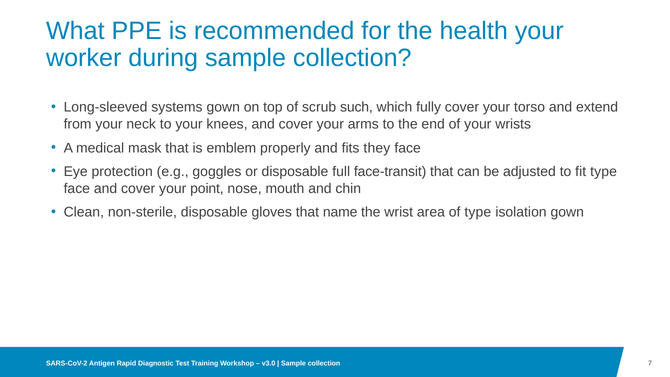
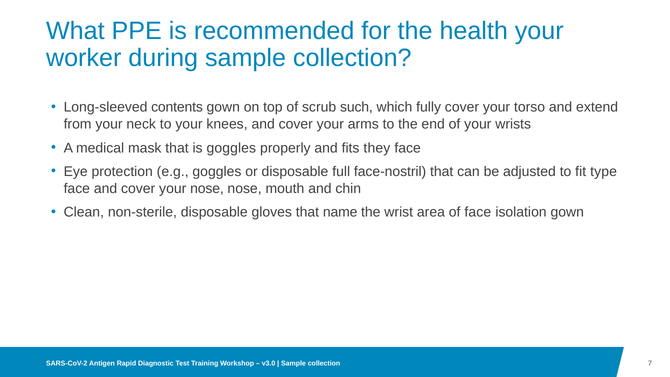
systems: systems -> contents (177, 107)
is emblem: emblem -> goggles (231, 148)
face-transit: face-transit -> face-nostril (390, 172)
your point: point -> nose (207, 188)
of type: type -> face (478, 212)
